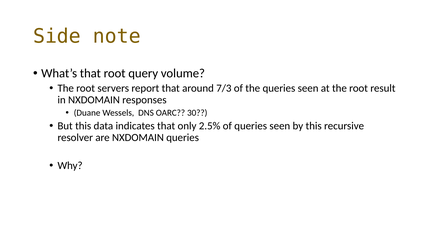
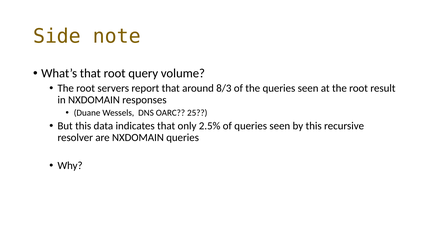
7/3: 7/3 -> 8/3 (224, 88)
30: 30 -> 25 (197, 113)
